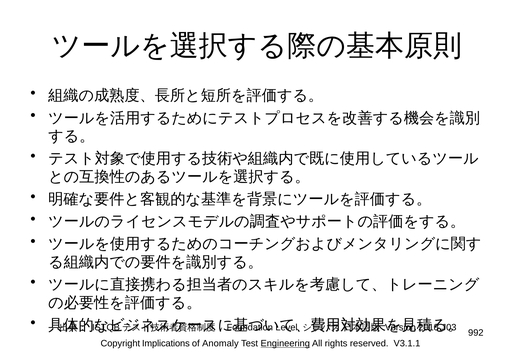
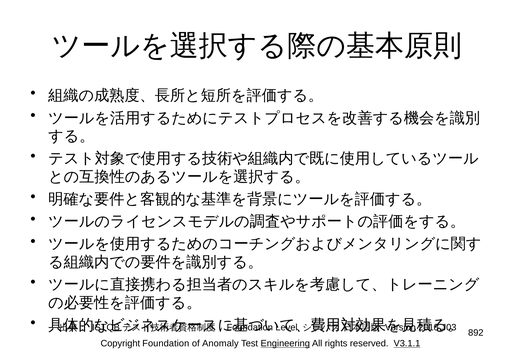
992: 992 -> 892 (476, 333)
Copyright Implications: Implications -> Foundation (166, 343)
V3.1.1 underline: none -> present (407, 343)
